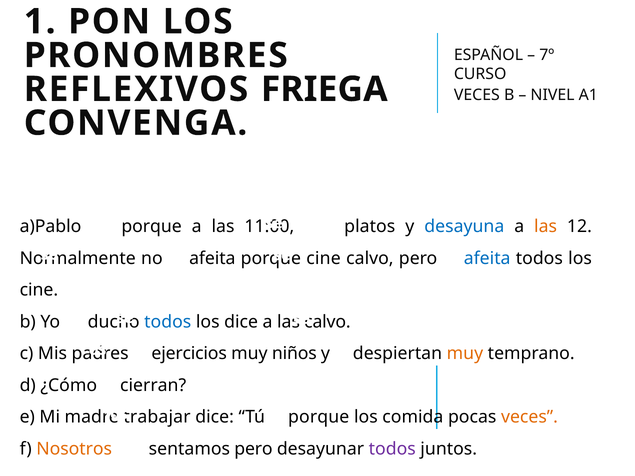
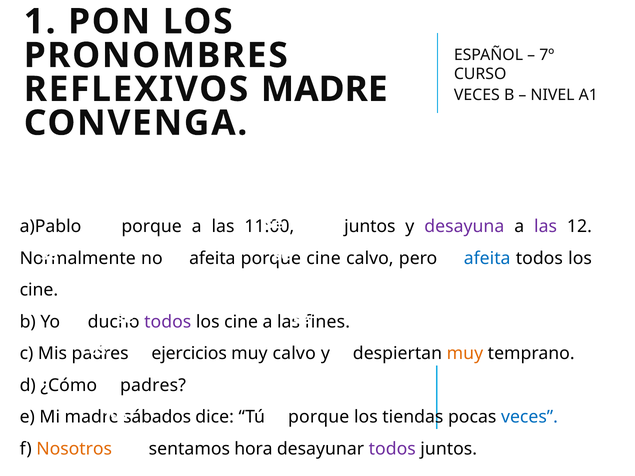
REFLEXIVOS FRIEGA: FRIEGA -> MADRE (324, 89)
platos: platos -> juntos (370, 227)
desayuna colour: blue -> purple (464, 227)
las colour: orange -> purple (546, 227)
todos colour: blue -> purple (168, 322)
dice: dice -> cine (241, 322)
calvo: calvo -> fines (327, 322)
muy niños: niños -> calvo (294, 354)
¿Cómo cierran: cierran -> padres (153, 385)
trabajar: trabajar -> sábados (157, 417)
comida: comida -> tiendas (413, 417)
veces colour: orange -> blue (529, 417)
sentamos pero: pero -> hora (253, 449)
